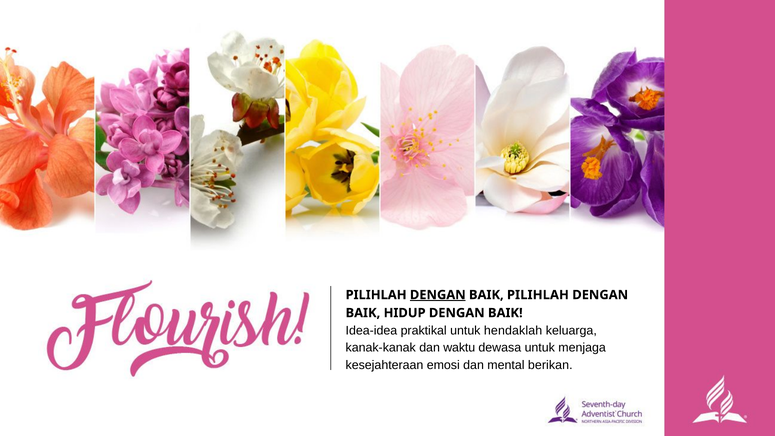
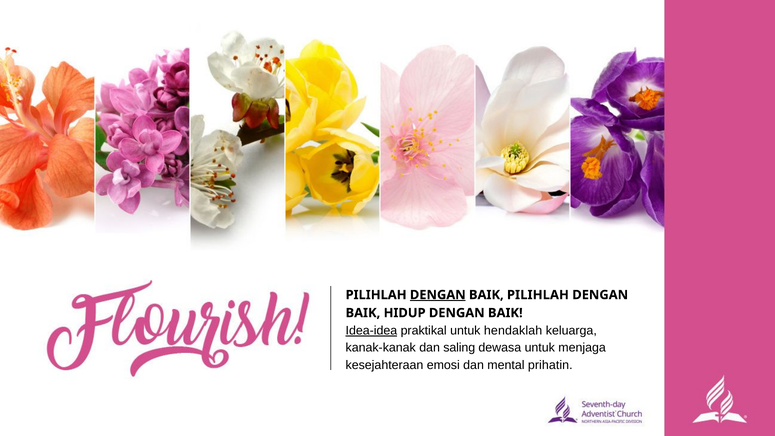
Idea-idea underline: none -> present (371, 331)
waktu: waktu -> saling (459, 348)
berikan: berikan -> prihatin (550, 365)
